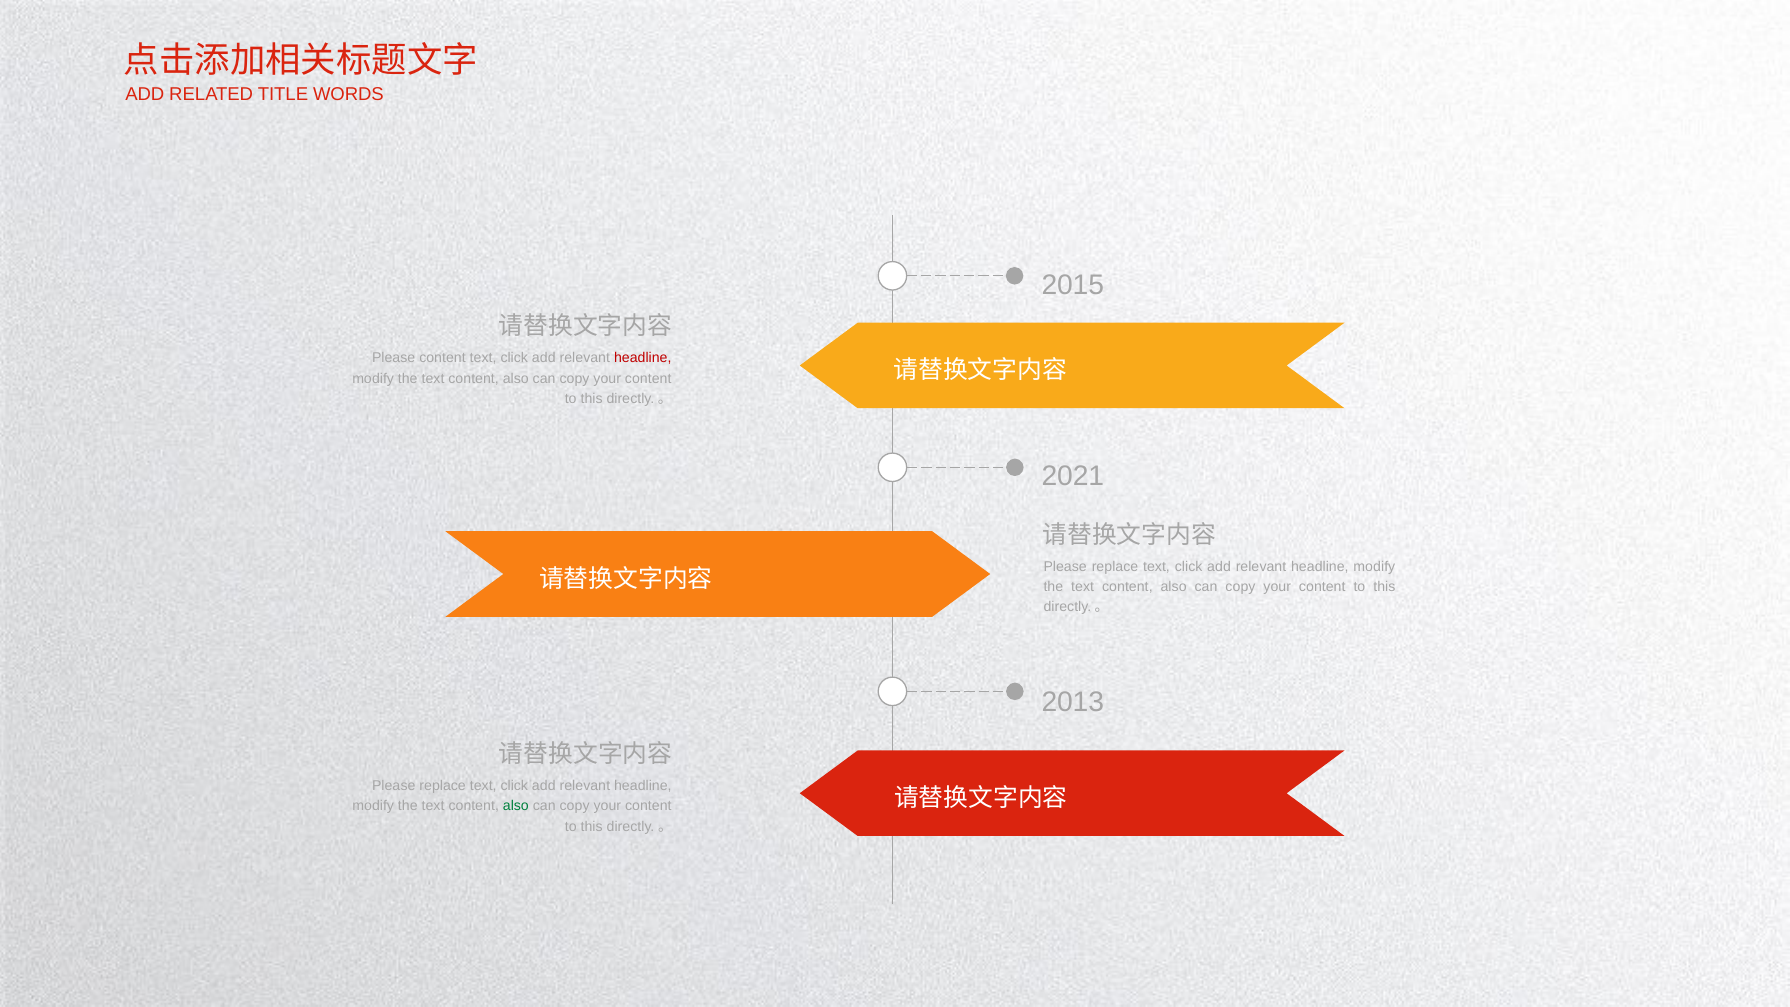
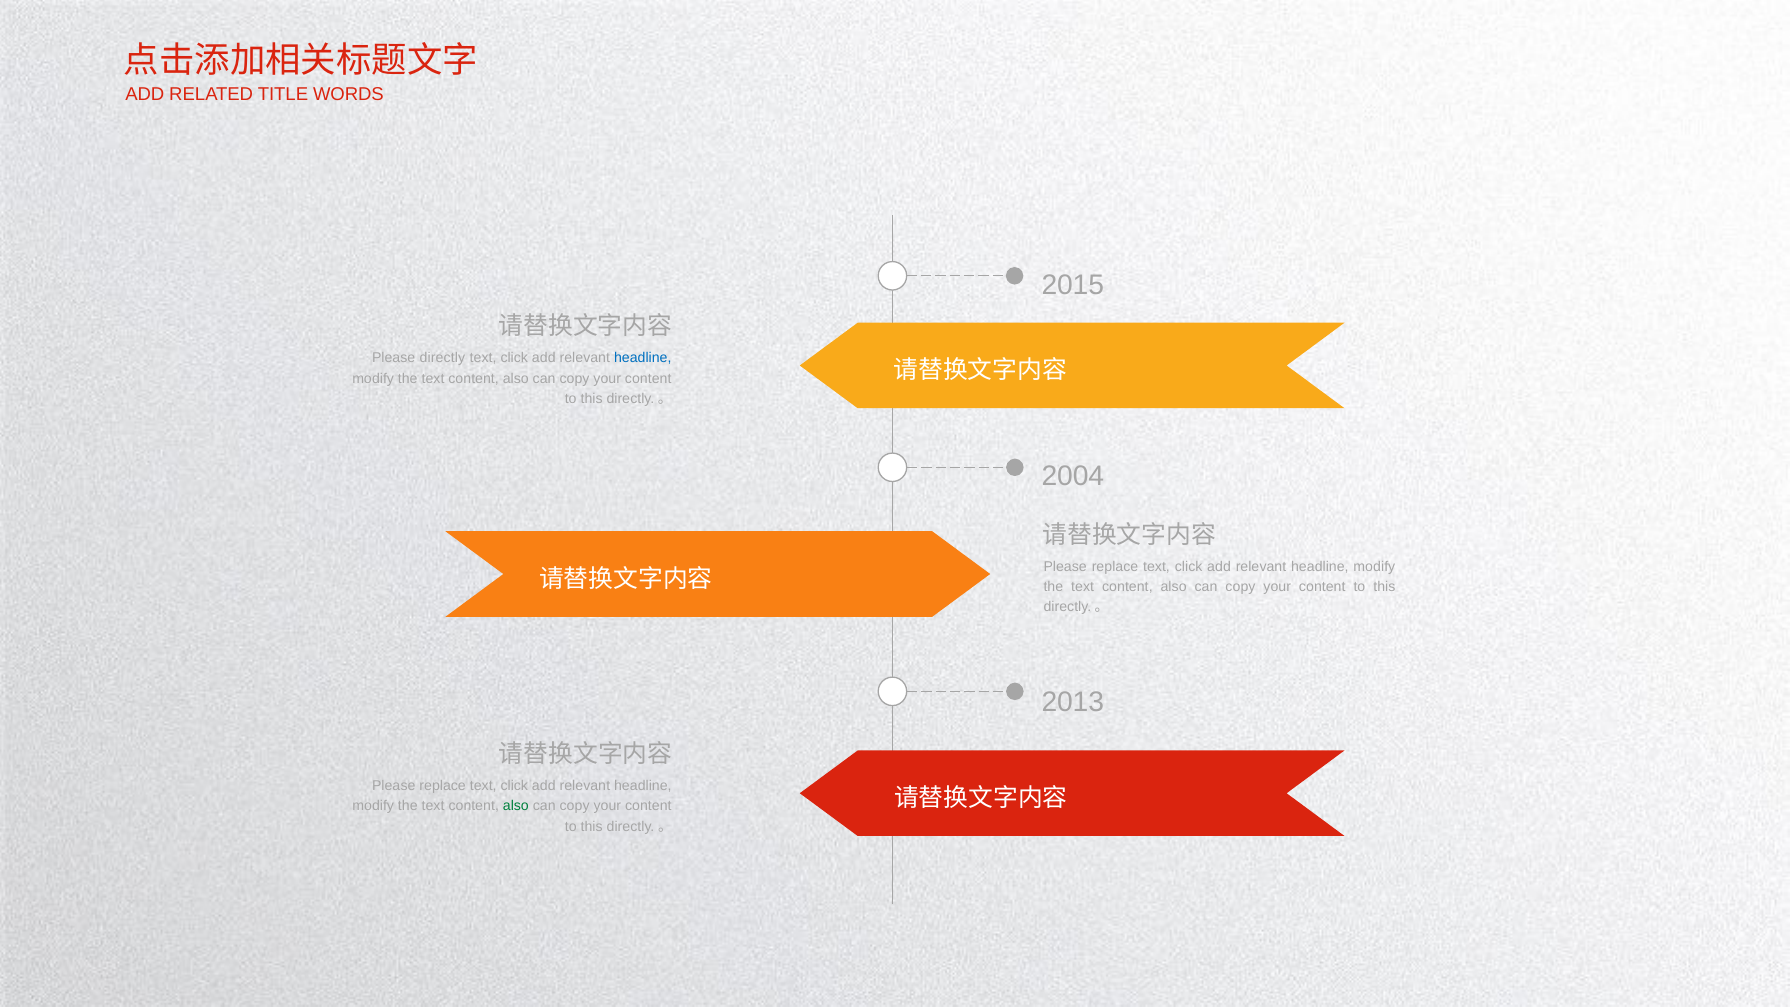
Please content: content -> directly (442, 358)
headline colour: red -> blue (643, 358)
2021: 2021 -> 2004 (1073, 476)
